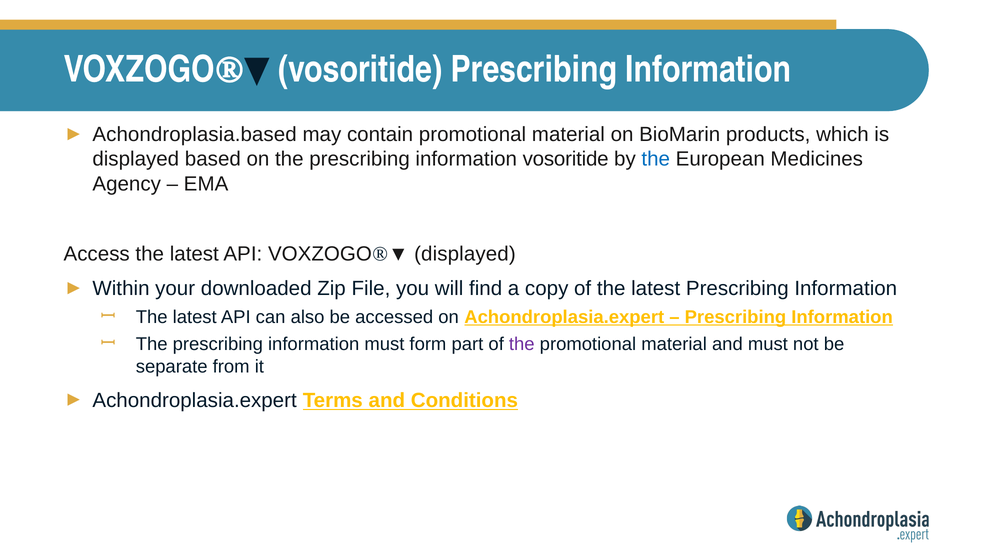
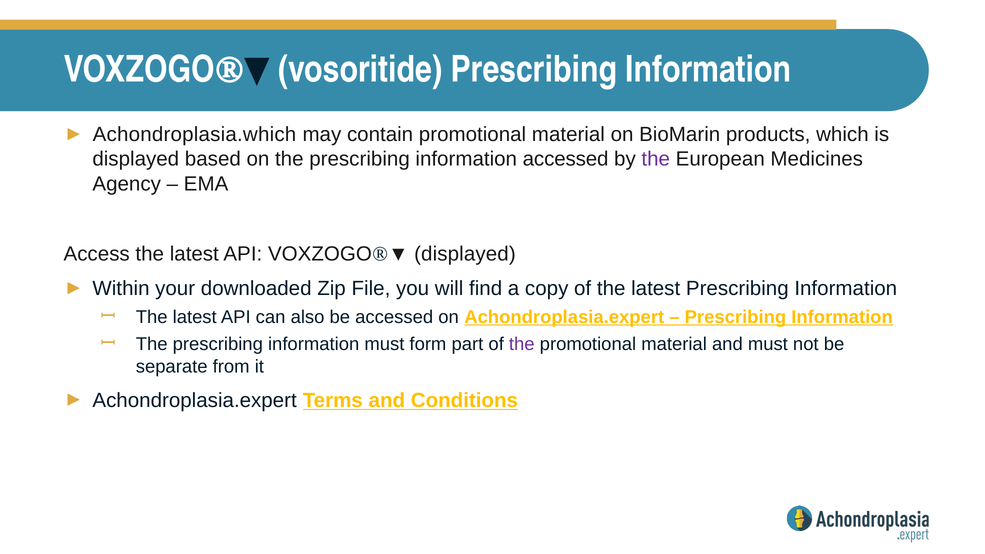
Achondroplasia.based: Achondroplasia.based -> Achondroplasia.which (195, 135)
information vosoritide: vosoritide -> accessed (566, 159)
the colour: blue -> purple (656, 159)
